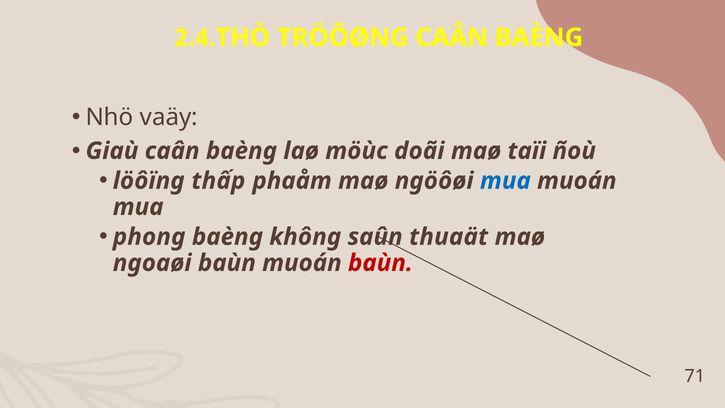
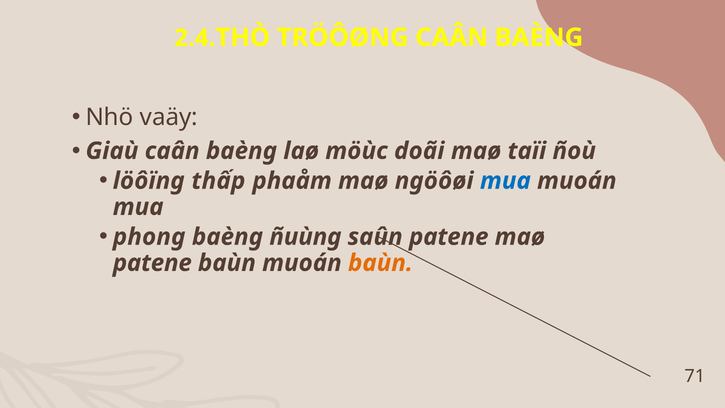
không: không -> ñuùng (305, 237)
saûn thuaät: thuaät -> patene (449, 237)
ngoaøi: ngoaøi -> patene (152, 263)
baùn colour: red -> orange (380, 263)
